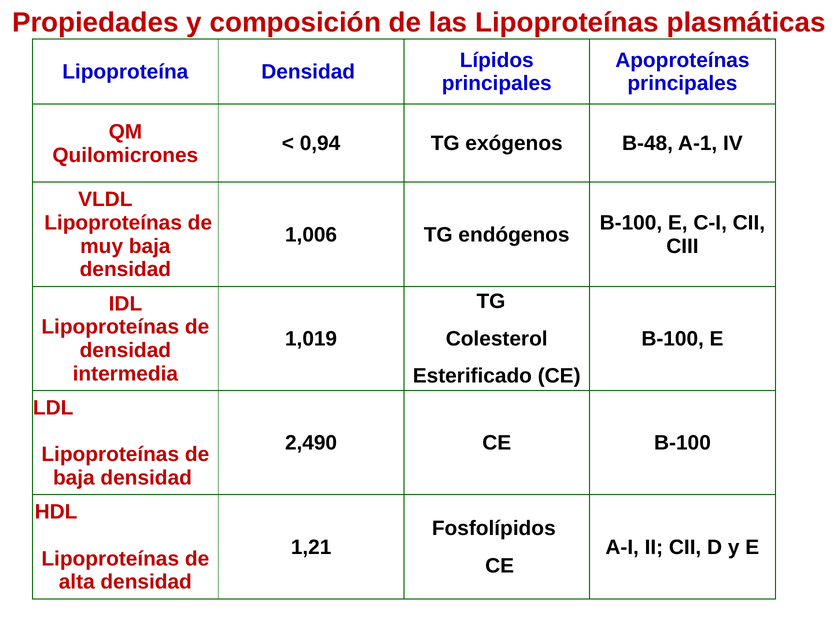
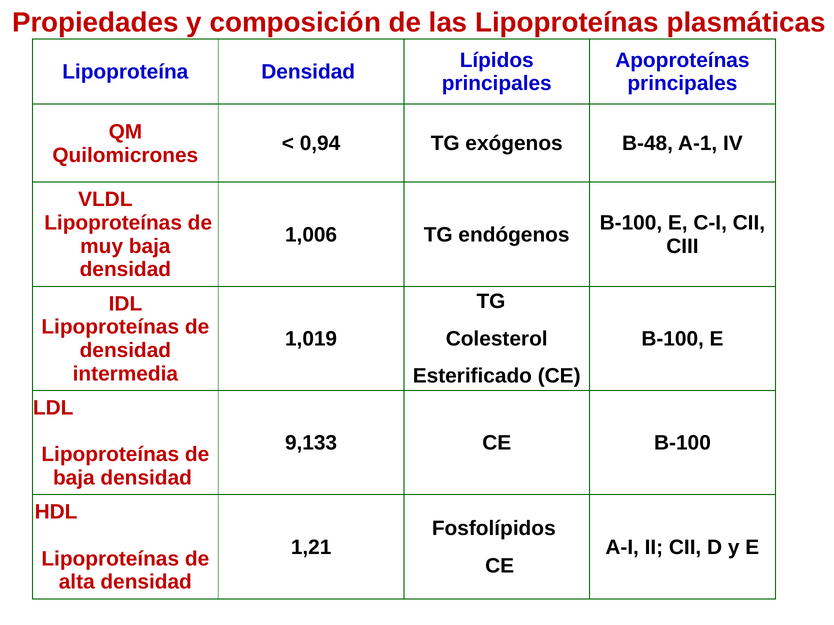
2,490: 2,490 -> 9,133 (311, 443)
